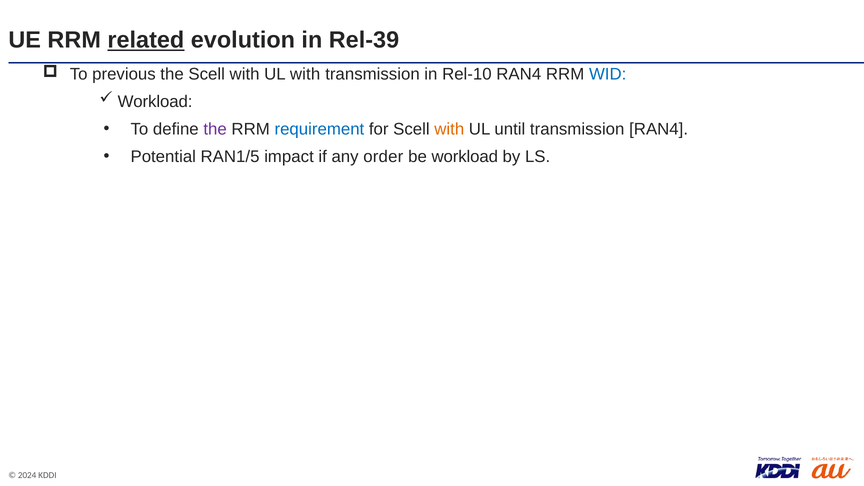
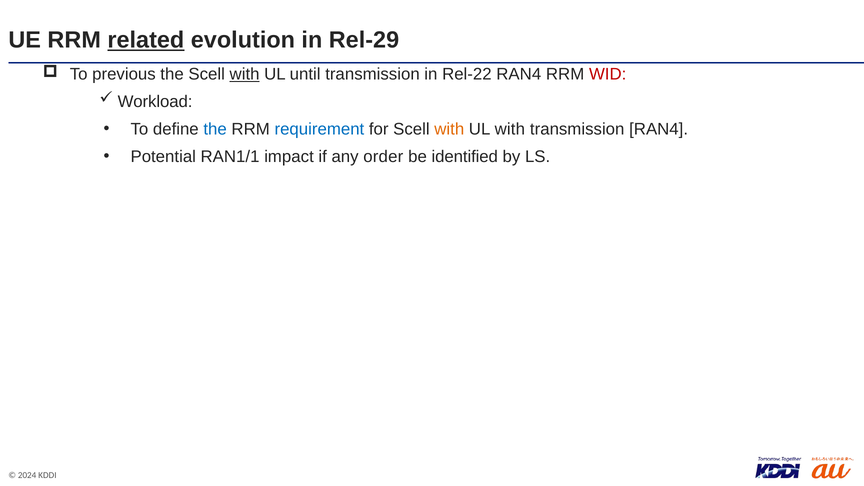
Rel-39: Rel-39 -> Rel-29 (364, 40)
with underline: none -> present (245, 74)
UL with: with -> until (305, 74)
Rel-10: Rel-10 -> Rel-22 (467, 74)
WID colour: blue -> red (608, 74)
the colour: purple -> blue (215, 129)
UL until: until -> with (510, 129)
RAN1/5: RAN1/5 -> RAN1/1 (230, 156)
be workload: workload -> identified (465, 156)
